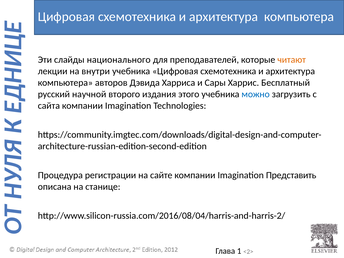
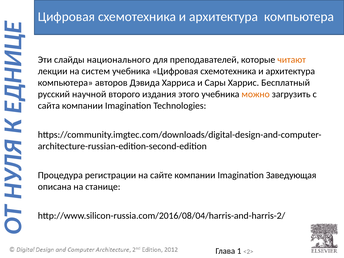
внутри: внутри -> систем (96, 71)
можно colour: blue -> orange (256, 94)
Представить: Представить -> Заведующая (291, 175)
